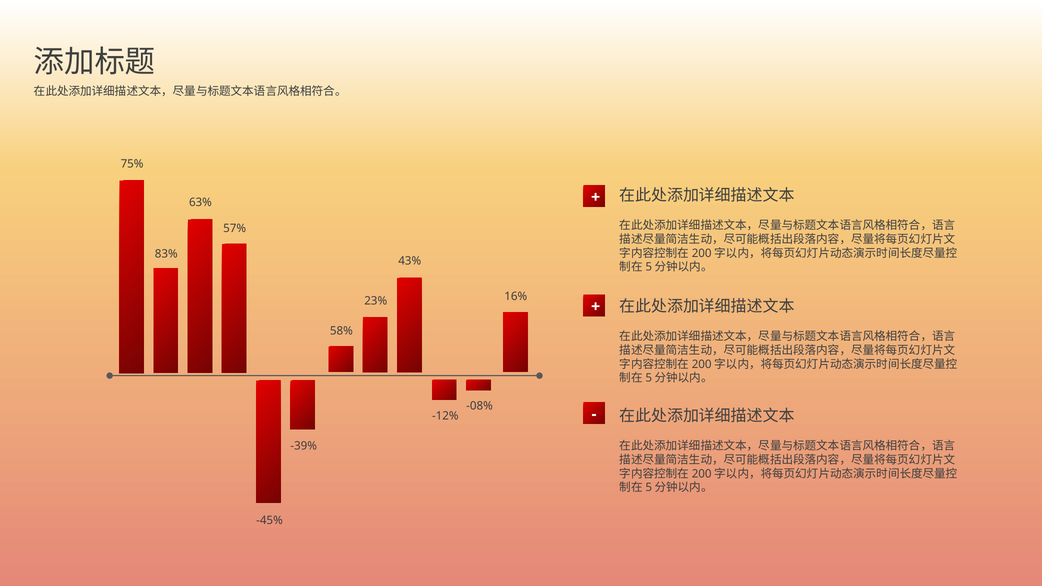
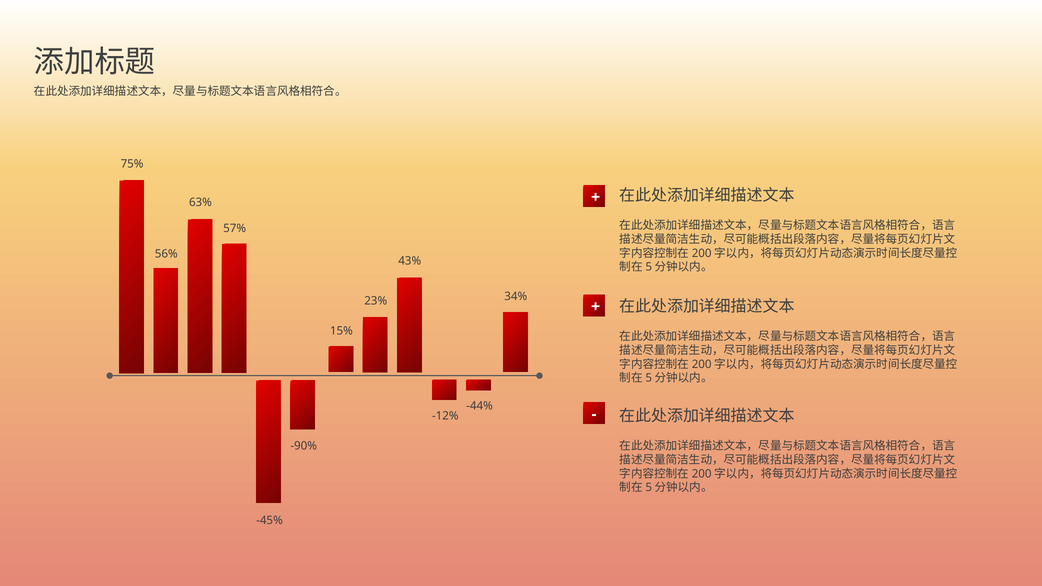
83%: 83% -> 56% (166, 254)
16%: 16% -> 34% (516, 297)
58%: 58% -> 15% (341, 331)
-08%: -08% -> -44% (480, 406)
-39%: -39% -> -90% (304, 446)
